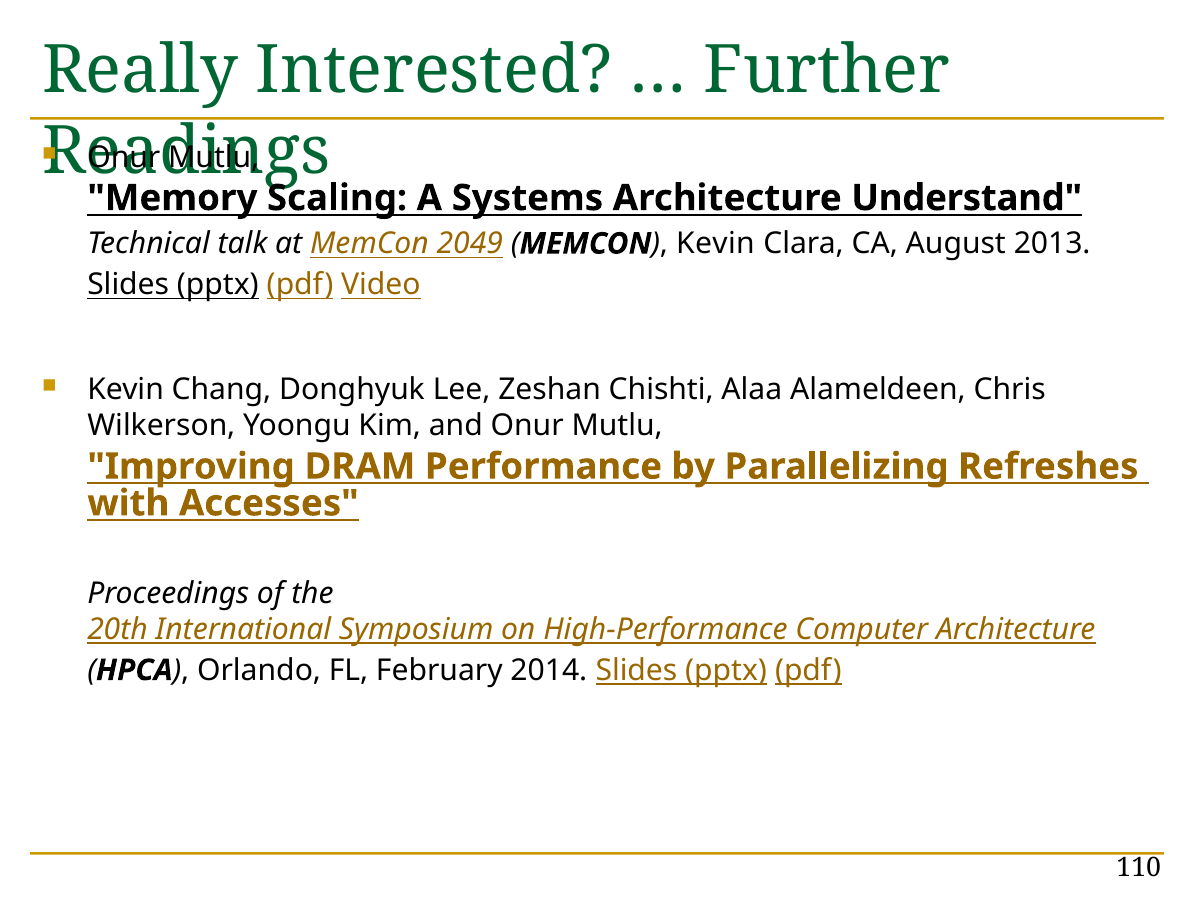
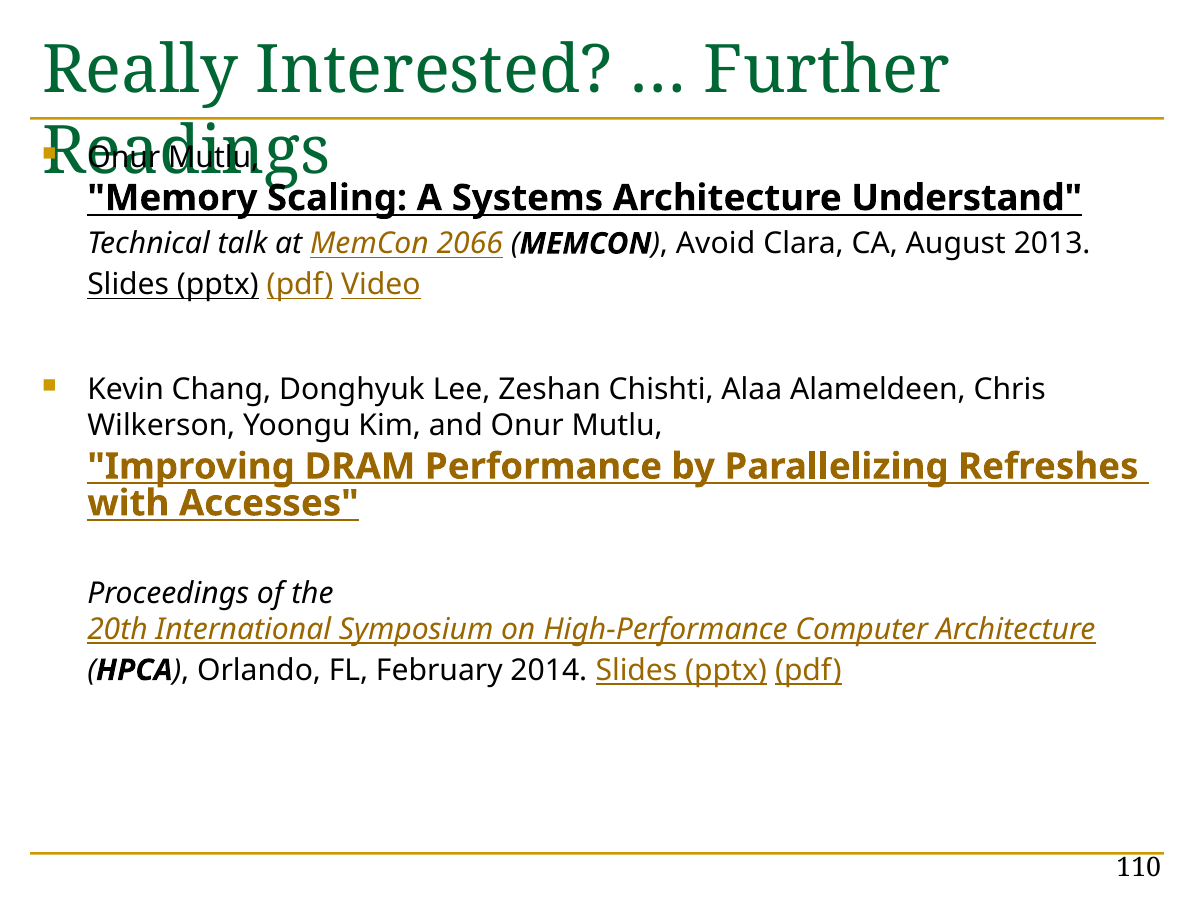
2049: 2049 -> 2066 (470, 244)
Kevin: Kevin -> Avoid (716, 244)
